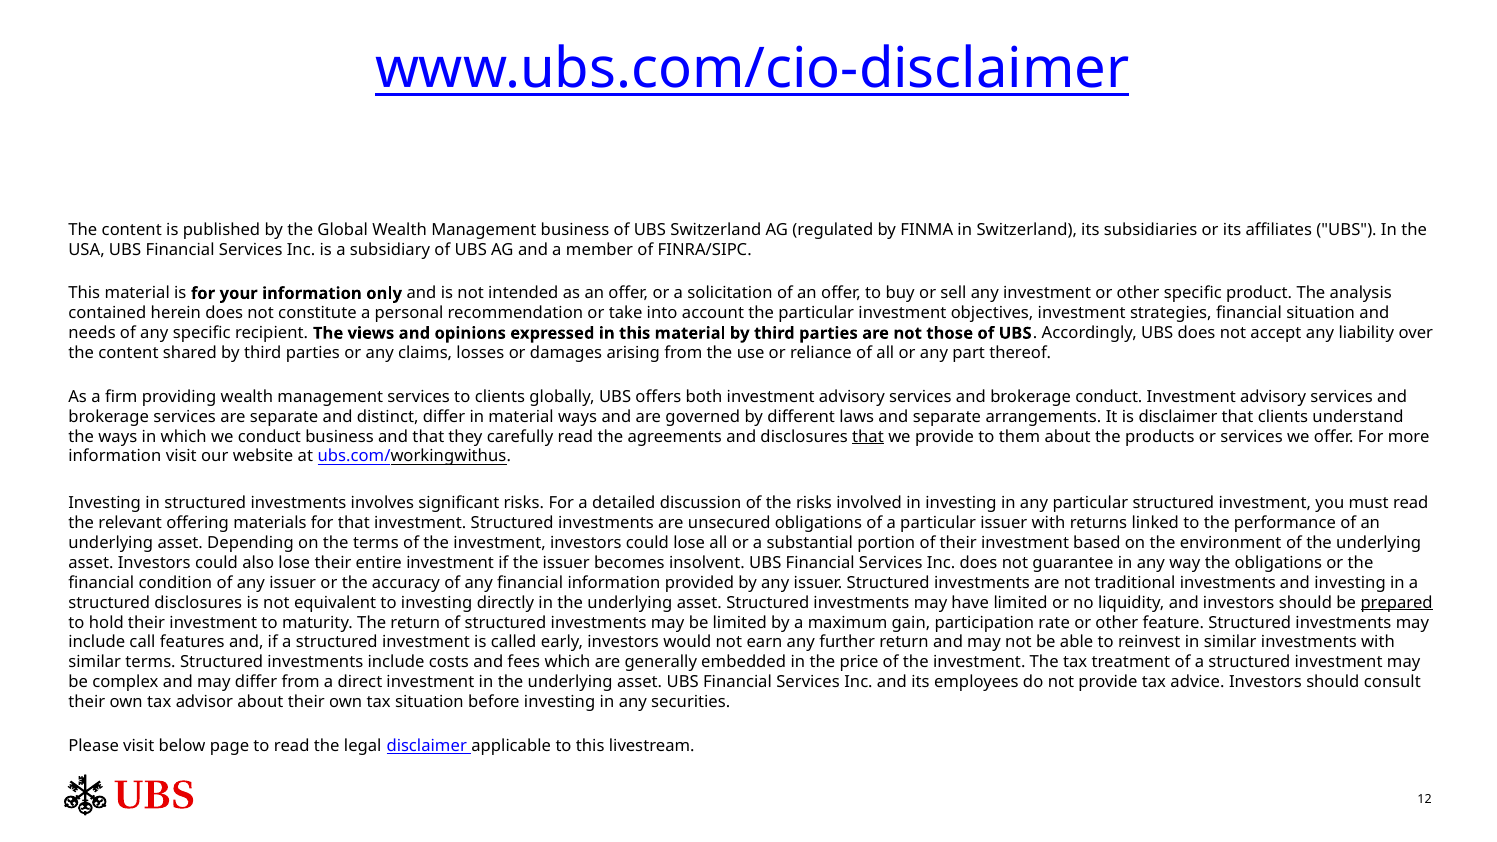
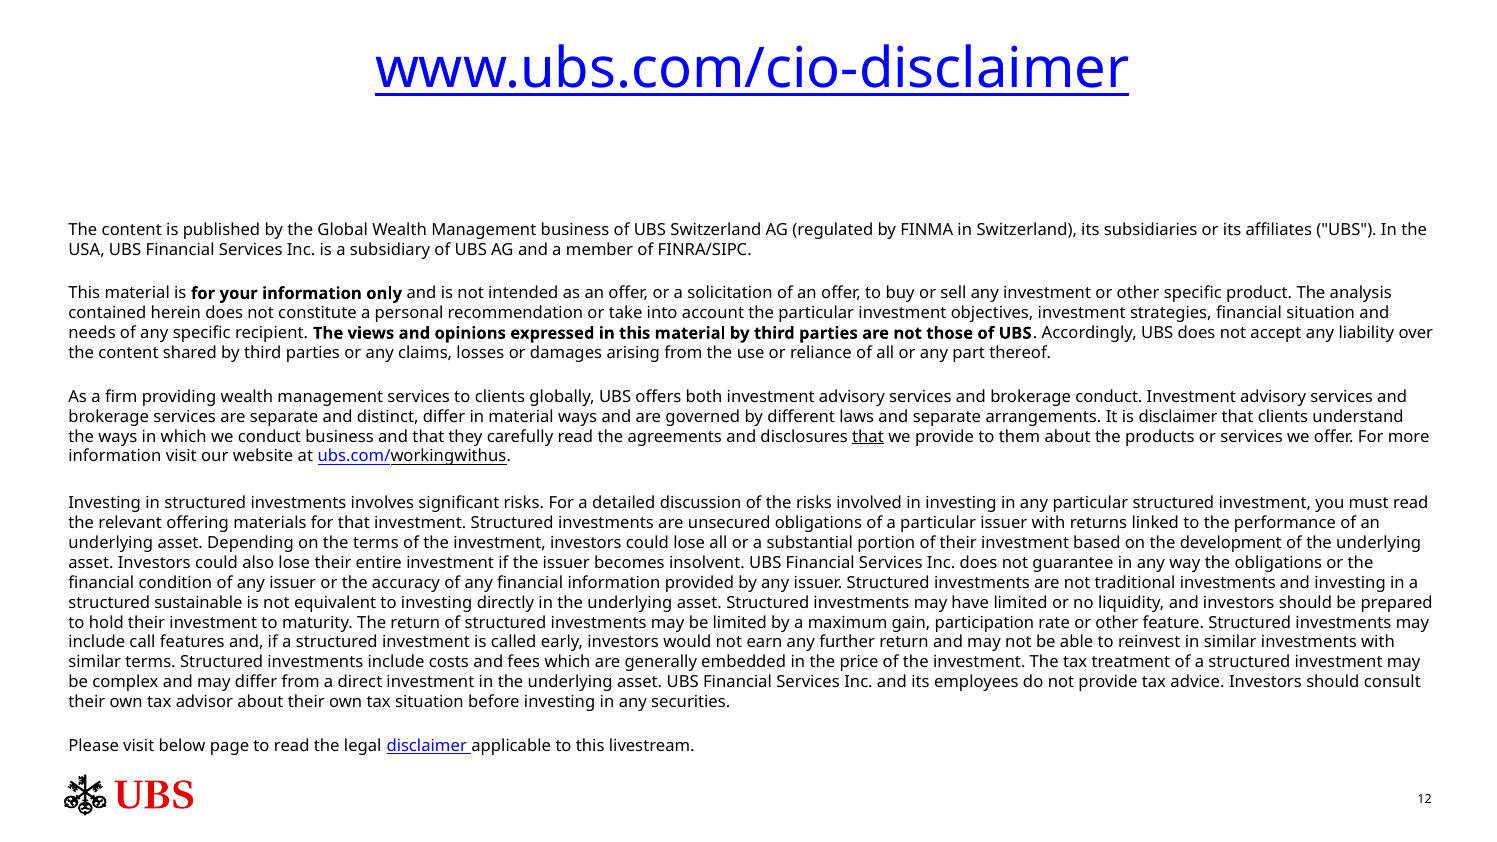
environment: environment -> development (1231, 543)
structured disclosures: disclosures -> sustainable (198, 603)
prepared underline: present -> none (1397, 603)
